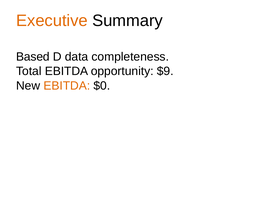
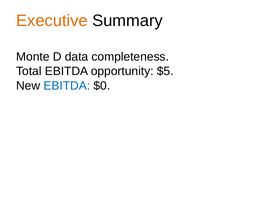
Based: Based -> Monte (33, 57)
$9: $9 -> $5 (165, 71)
EBITDA colour: orange -> blue (67, 85)
